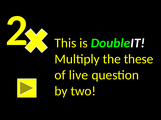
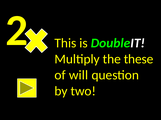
live: live -> will (79, 76)
